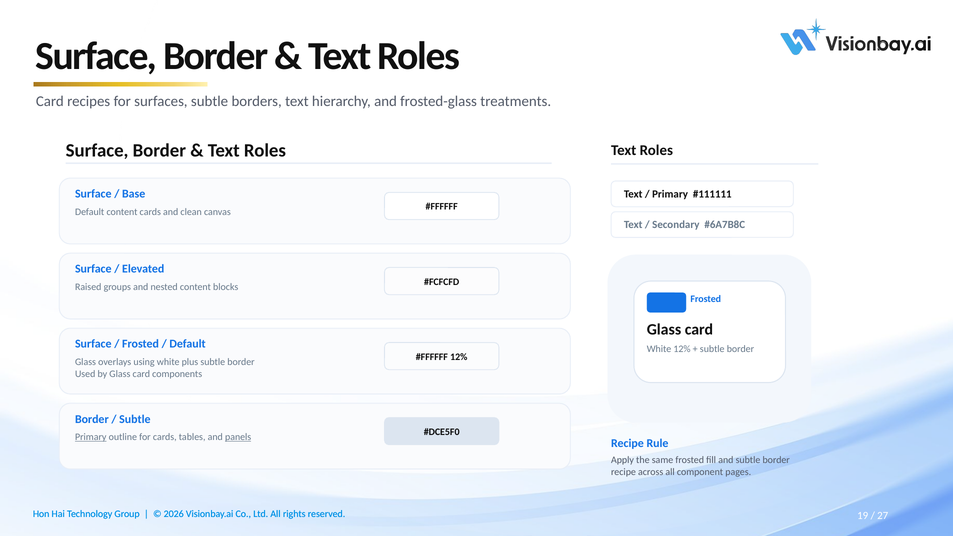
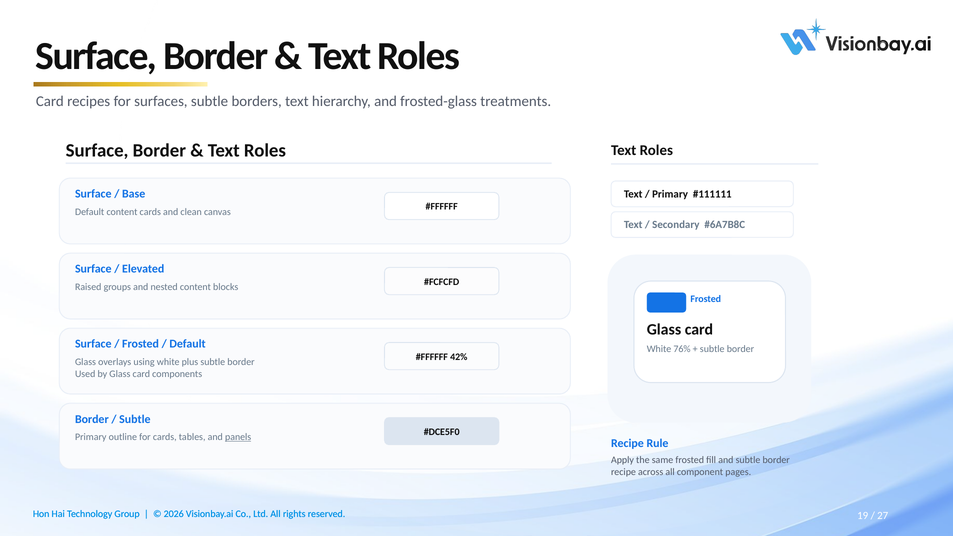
White 12%: 12% -> 76% (682, 349)
12%: 12% -> 42% (459, 357)
Primary underline: present -> none (91, 437)
